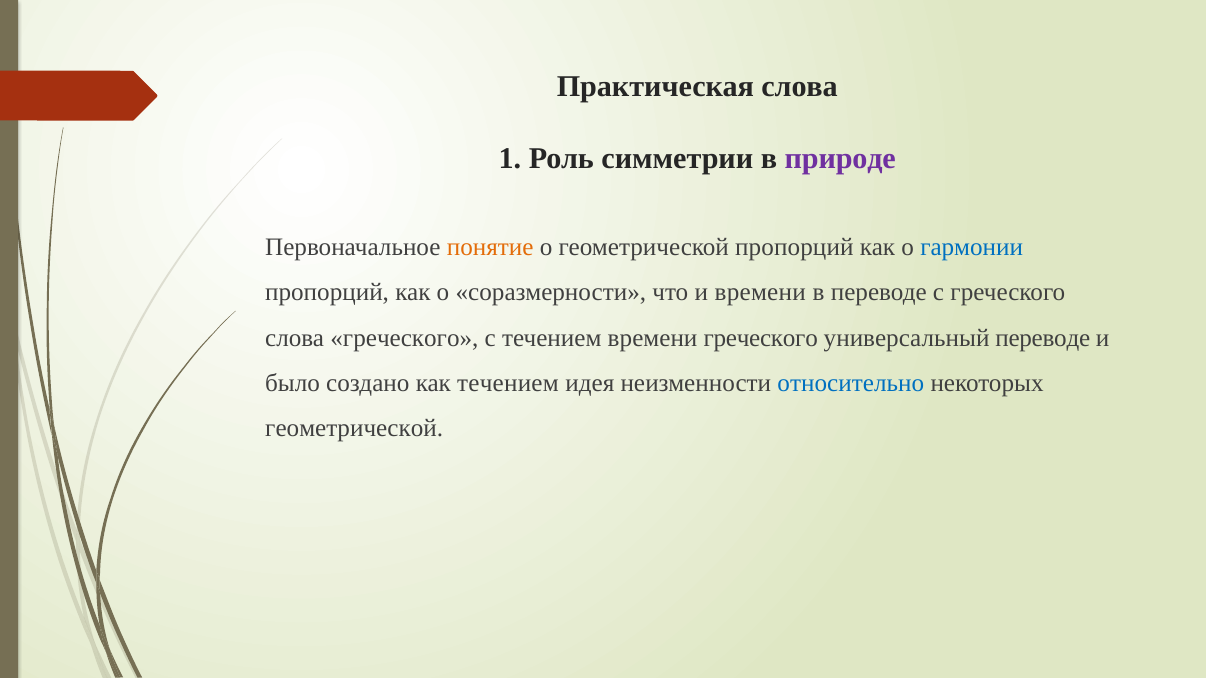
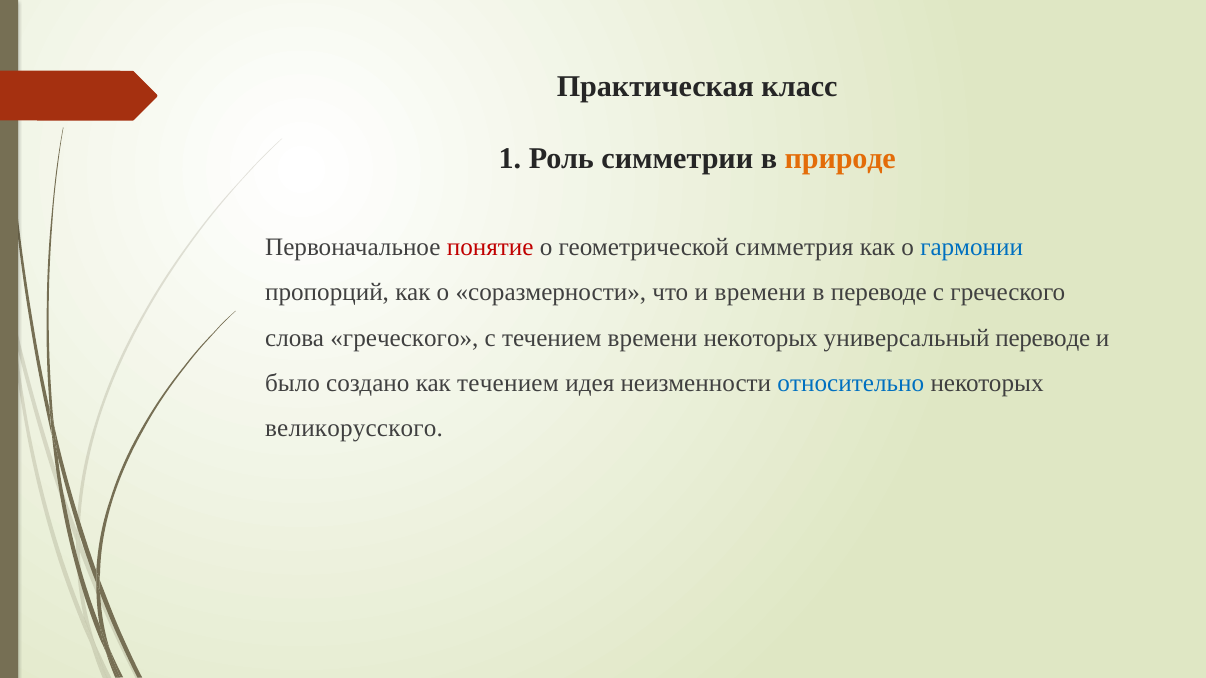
Практическая слова: слова -> класс (800, 86)
природе colour: purple -> orange (840, 159)
понятие colour: orange -> red (490, 248)
геометрической пропорций: пропорций -> симметрия (794, 248)
времени греческого: греческого -> некоторых (761, 338)
геометрической: геометрической -> великорусского (354, 429)
